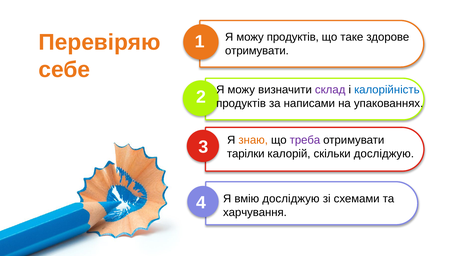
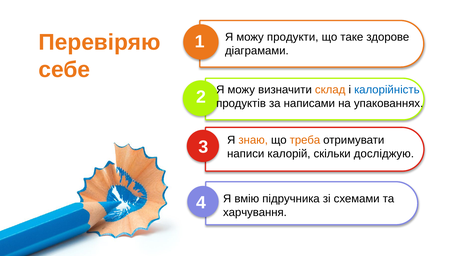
можу продуктів: продуктів -> продукти (293, 37)
отримувати: отримувати -> діаграмами (257, 51)
склад colour: purple -> orange (330, 90)
треба colour: purple -> orange (305, 140)
тарілки: тарілки -> написи (246, 154)
вмію досліджую: досліджую -> підручника (291, 199)
